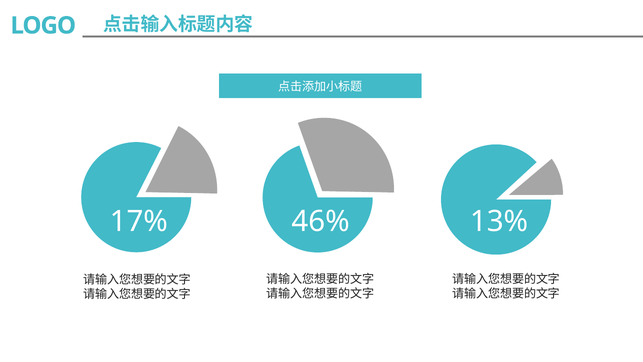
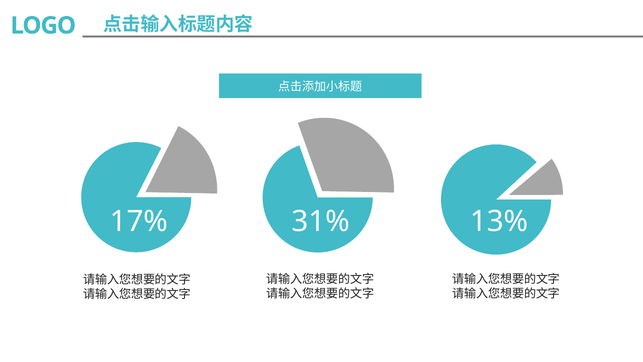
46%: 46% -> 31% (321, 221)
